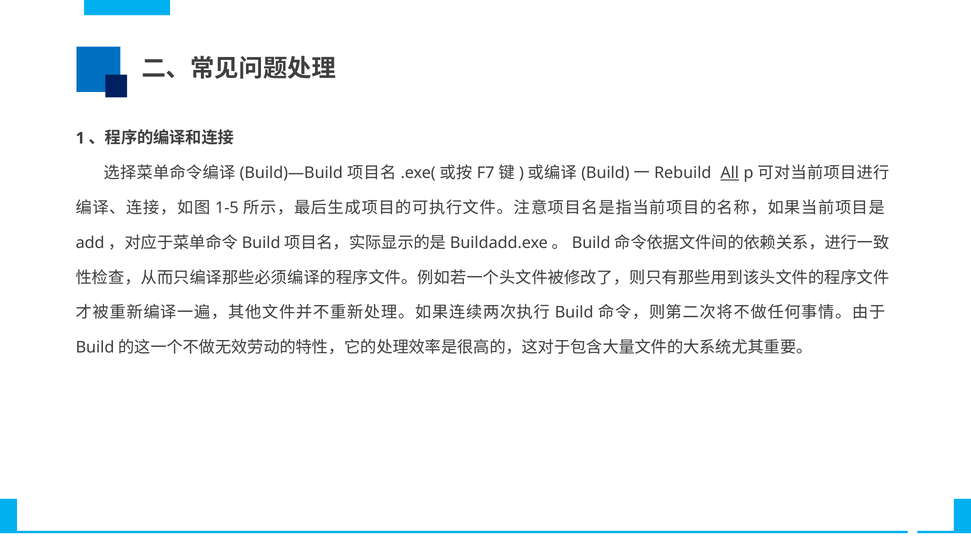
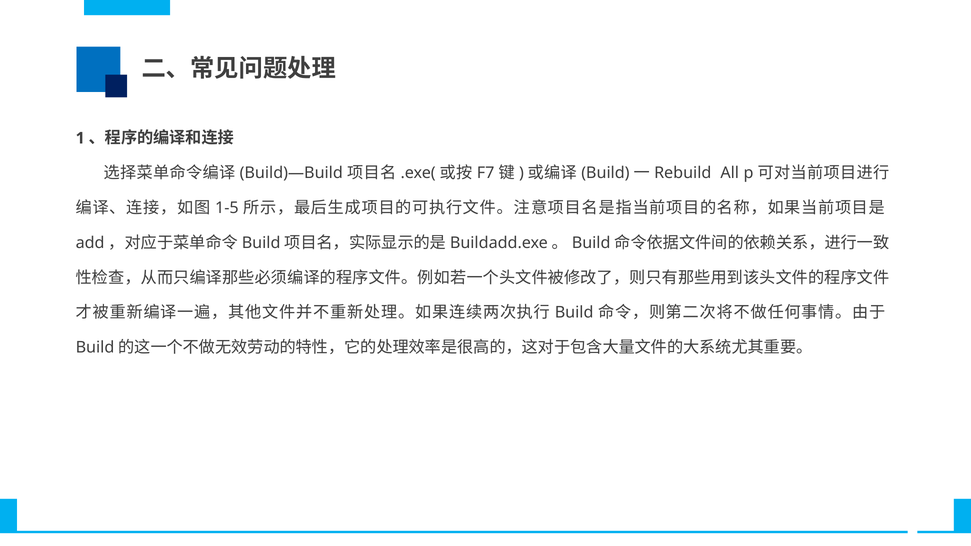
All underline: present -> none (730, 173)
